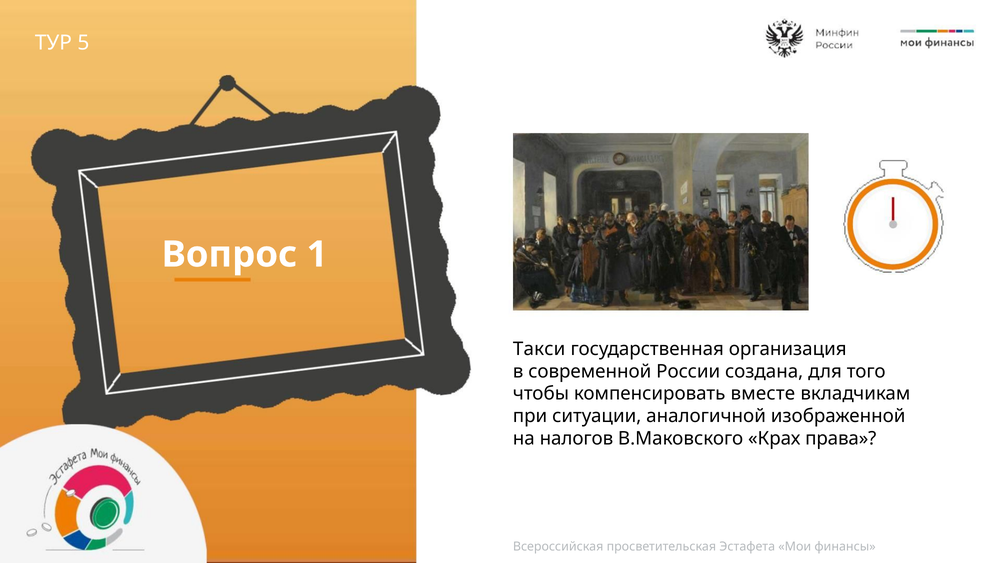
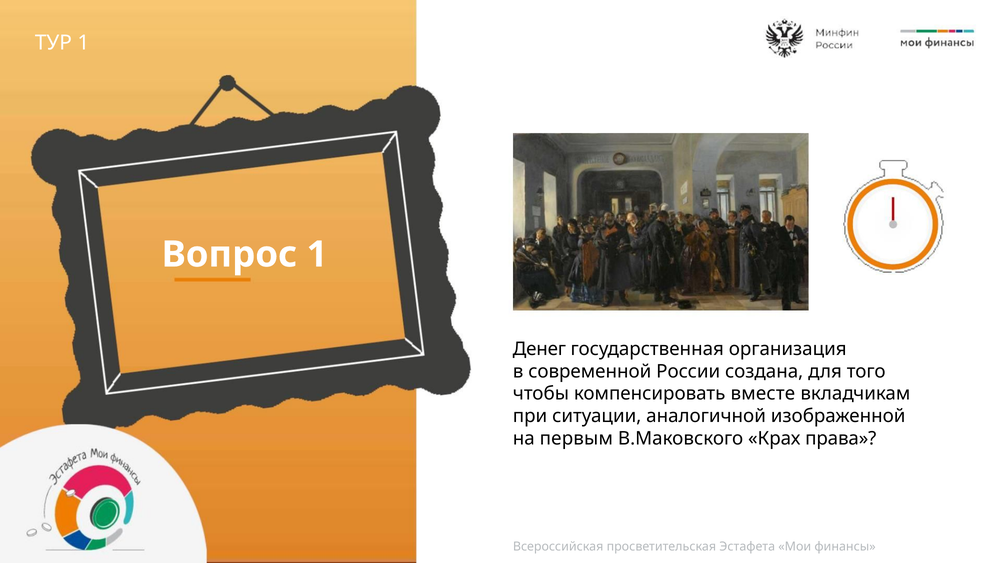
ТУР 5: 5 -> 1 (83, 43)
Такси: Такси -> Денег (539, 349)
налогов: налогов -> первым (576, 439)
